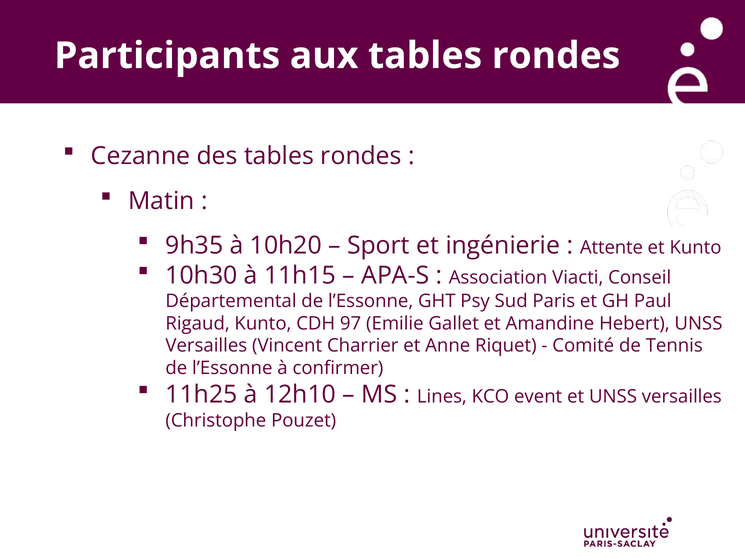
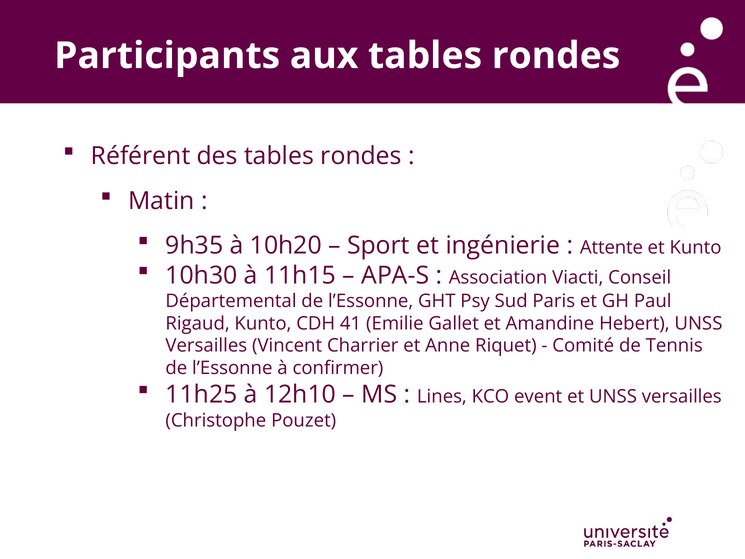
Cezanne: Cezanne -> Référent (141, 156)
97: 97 -> 41 (351, 323)
